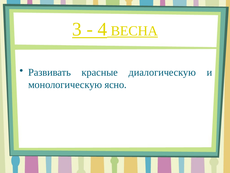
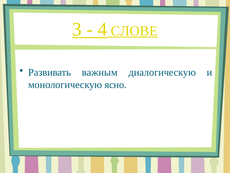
ВЕСНА: ВЕСНА -> СЛОВЕ (134, 31)
красные: красные -> важным (100, 72)
